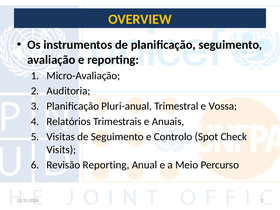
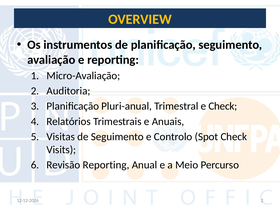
e Vossa: Vossa -> Check (223, 106)
